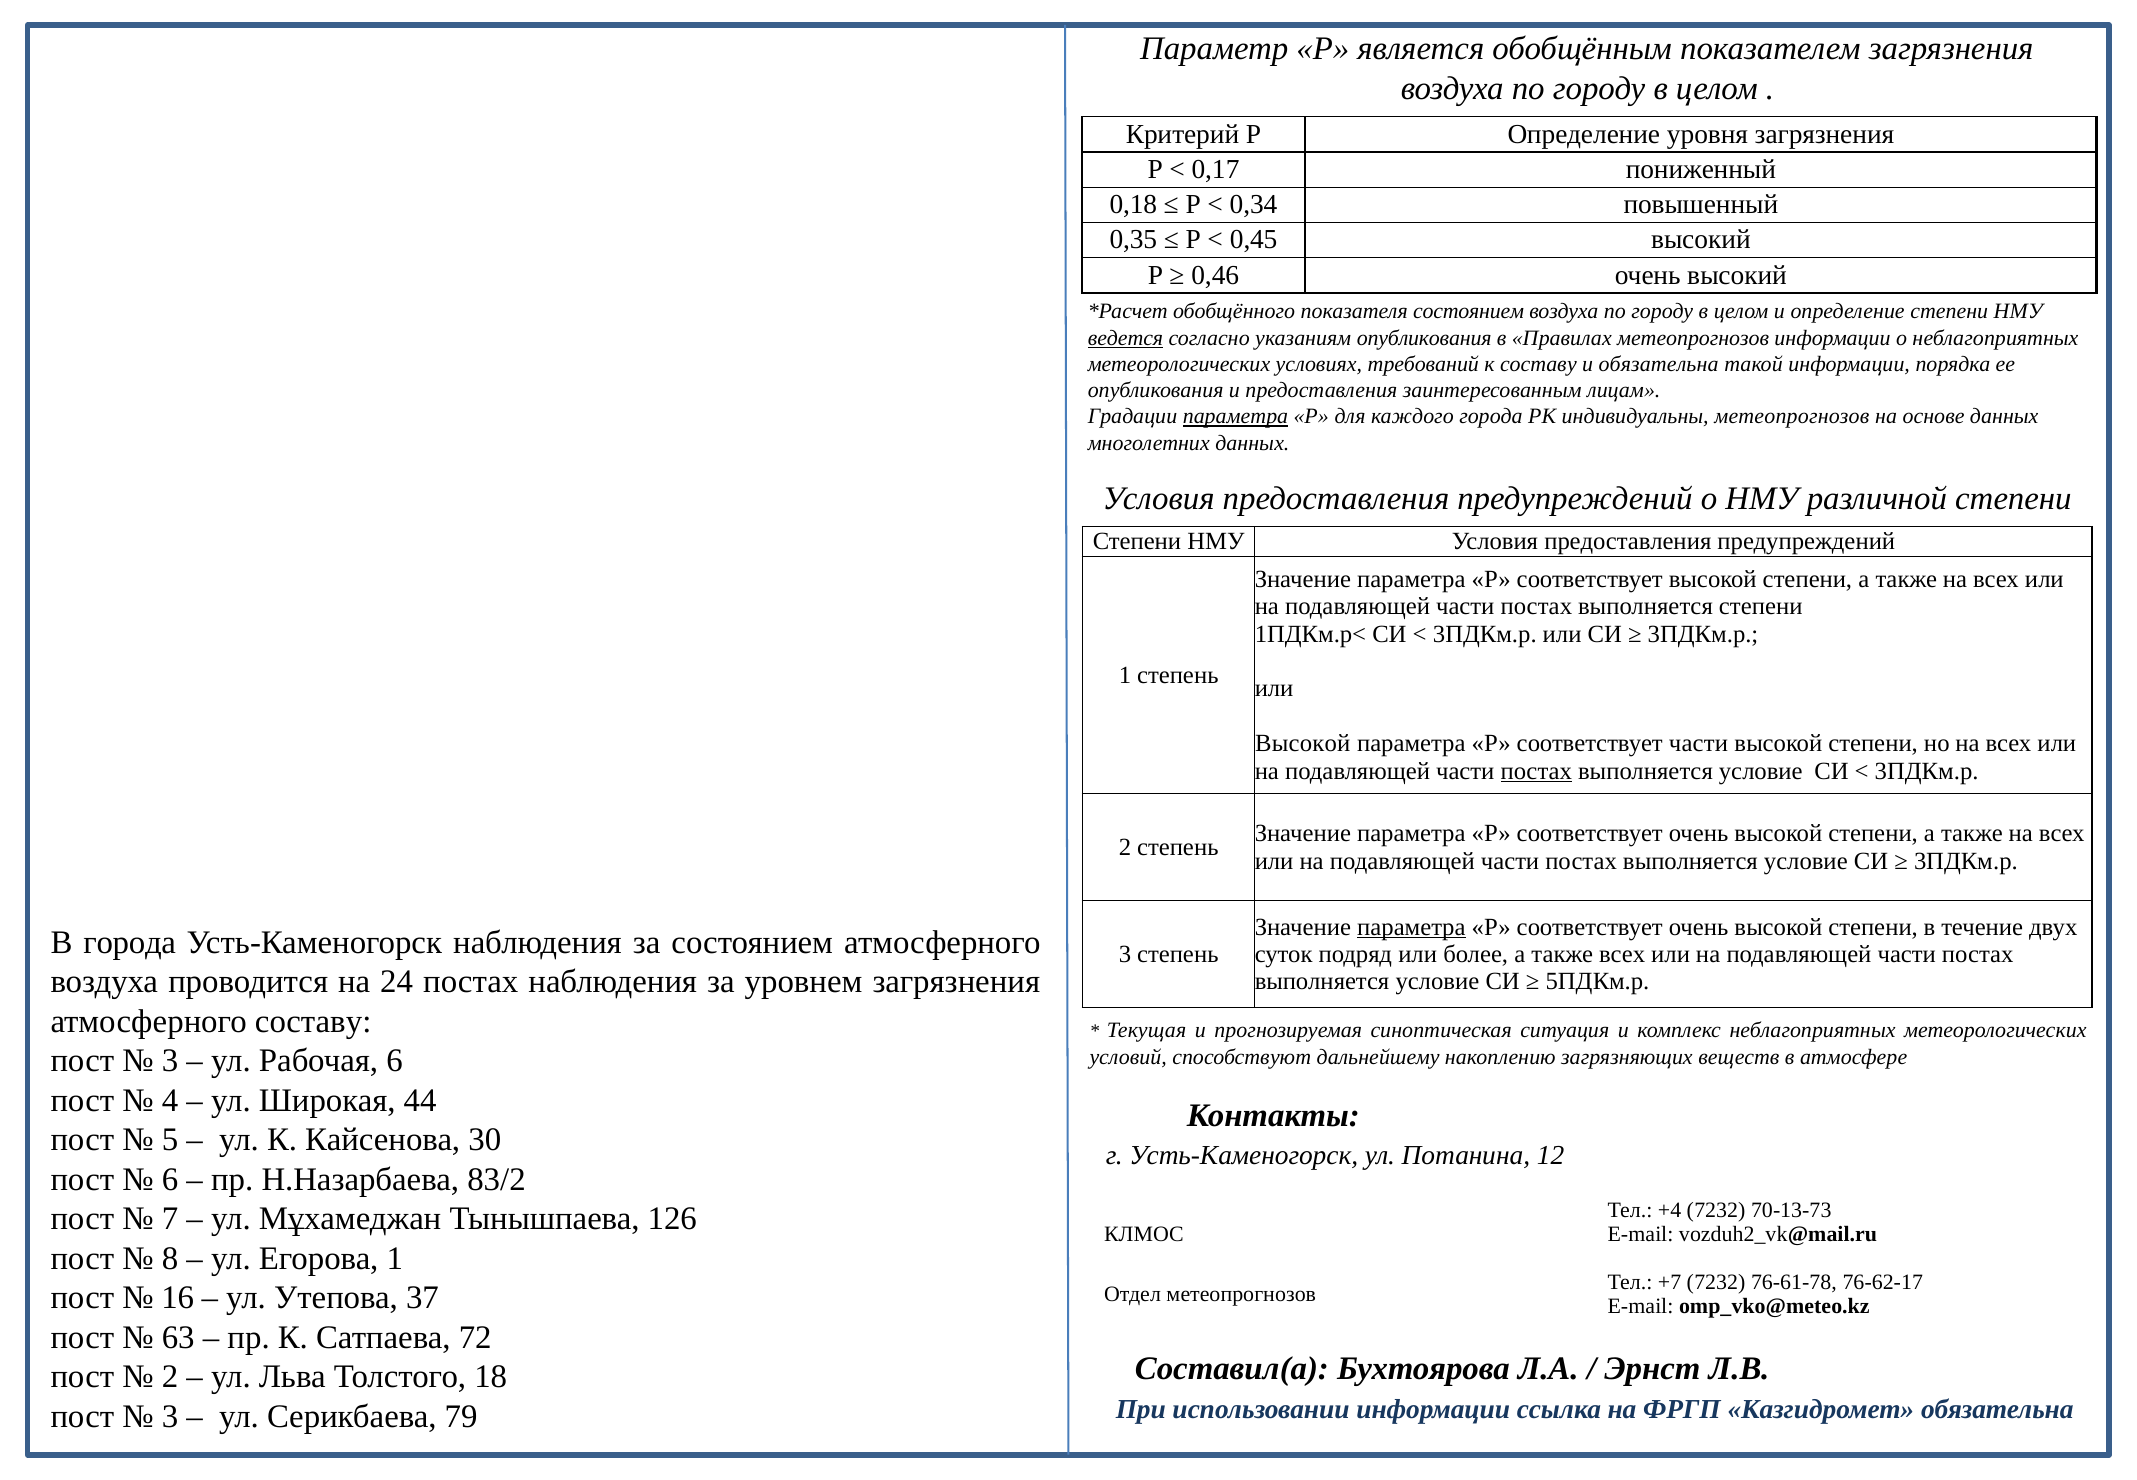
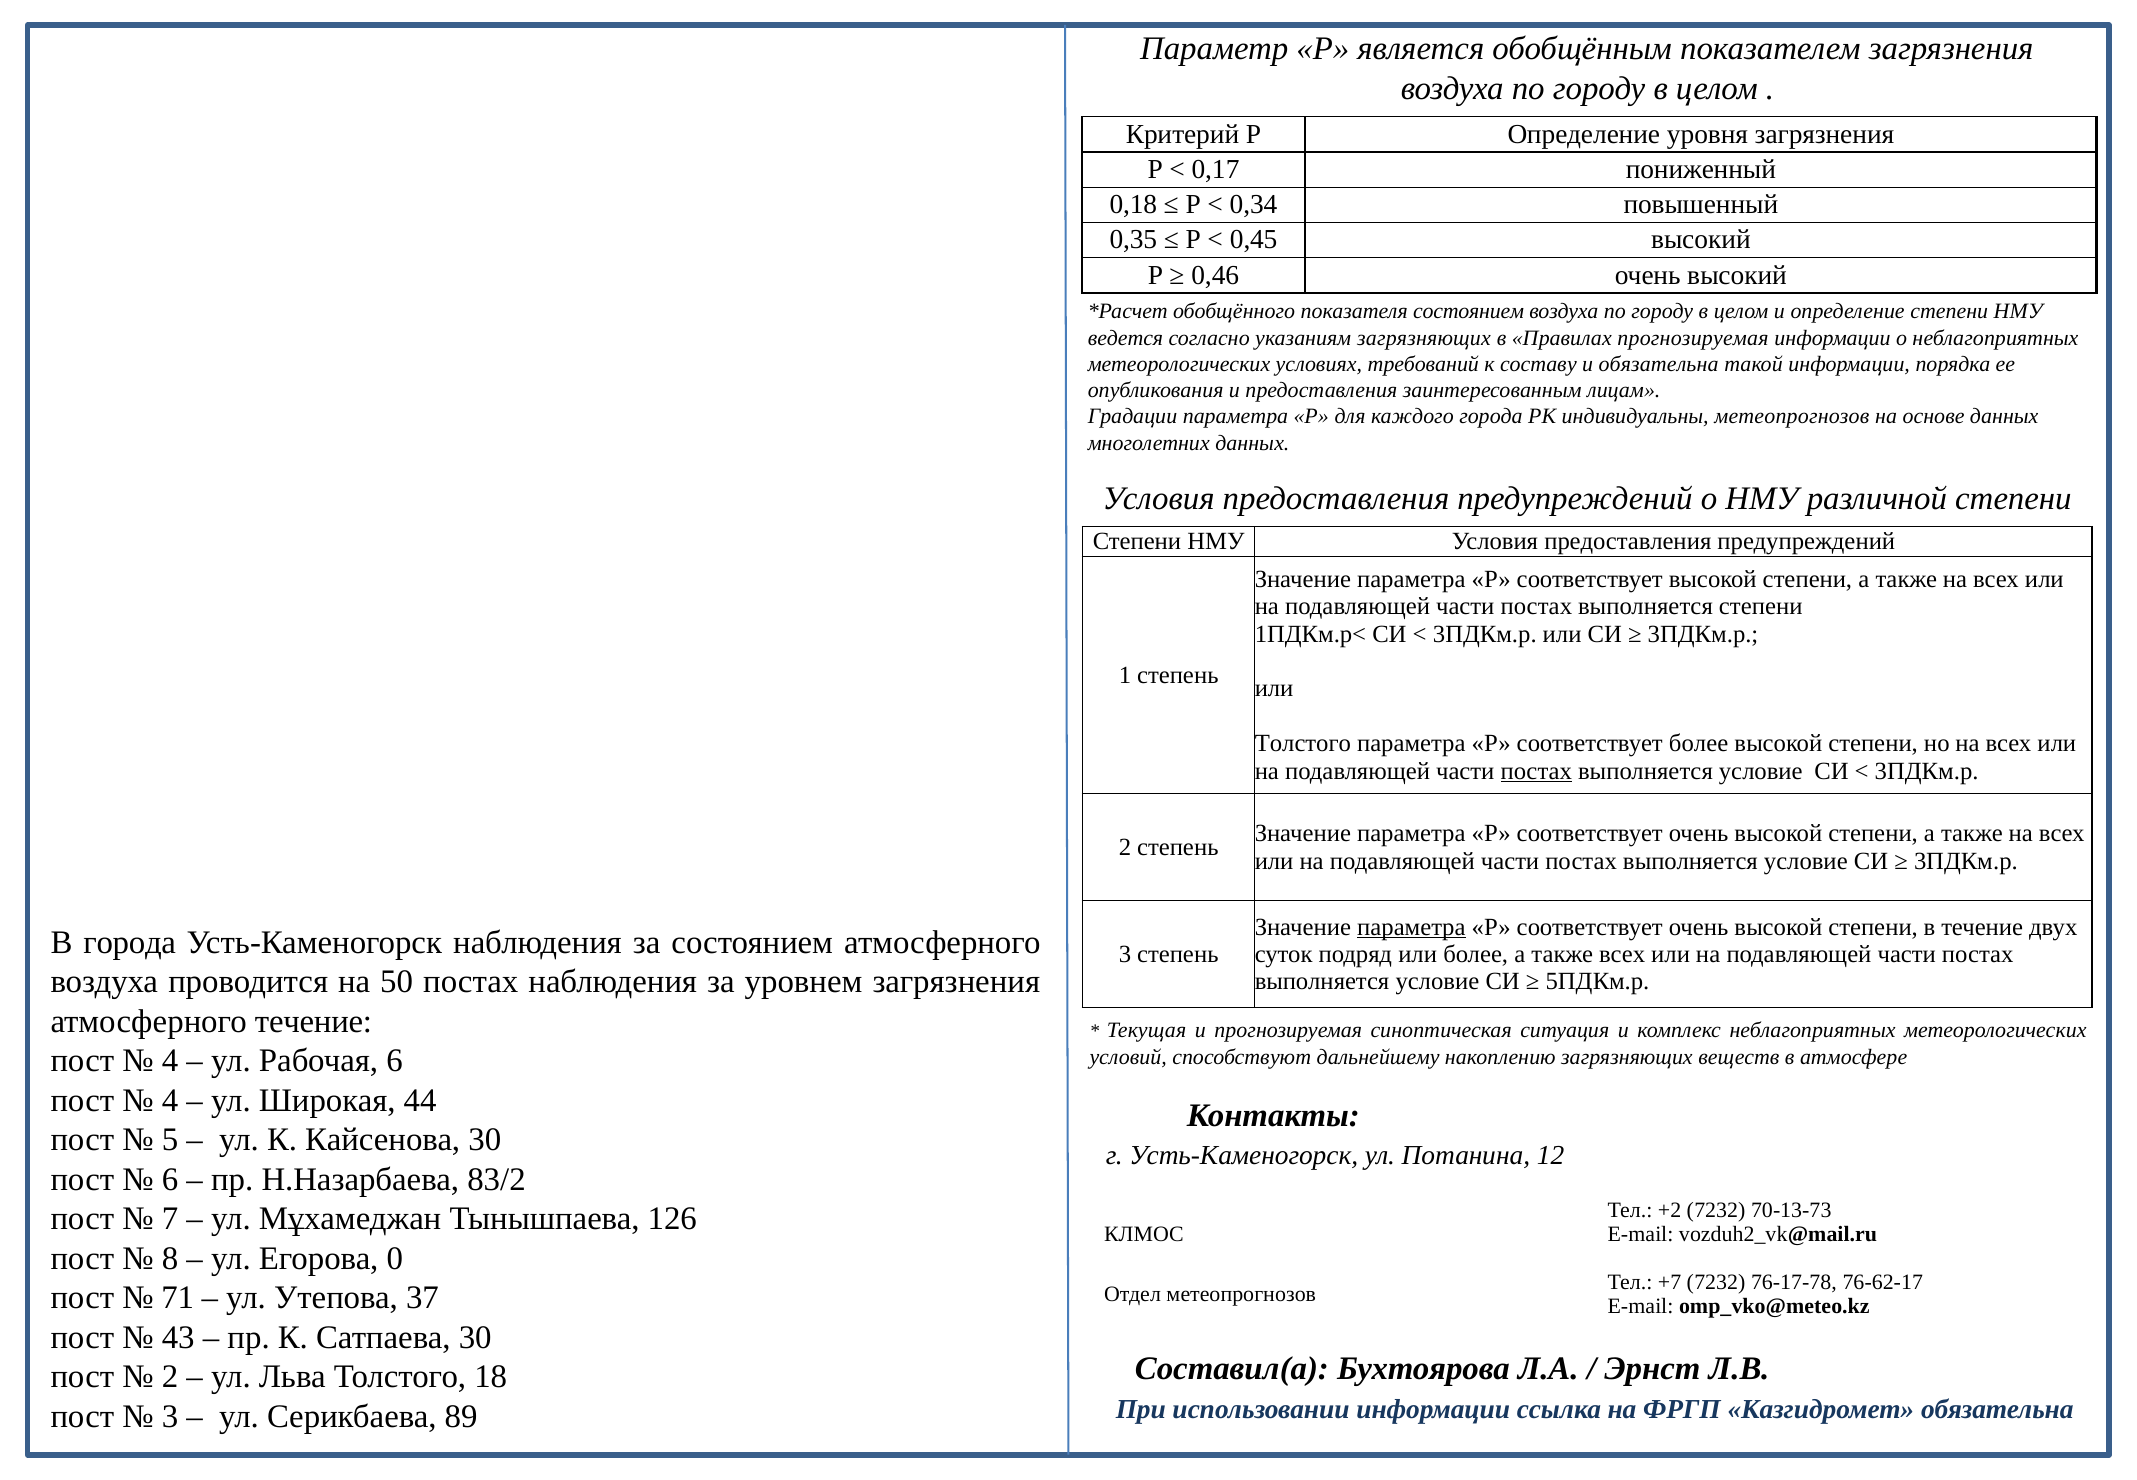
ведется underline: present -> none (1125, 338)
указаниям опубликования: опубликования -> загрязняющих (1424, 338)
Правилах метеопрогнозов: метеопрогнозов -> прогнозируемая (1693, 338)
параметра underline: present -> none (1235, 416)
Высокой: Высокой -> Толстого (1303, 743)
соответствует части: части -> более (1699, 743)
24: 24 -> 50 (397, 982)
атмосферного составу: составу -> течение (313, 1021)
3: 3 -> 4 (170, 1061)
+4: +4 -> +2 (1670, 1210)
Егорова 1: 1 -> 0 (395, 1258)
76-61-78: 76-61-78 -> 76-17-78 (1794, 1282)
16: 16 -> 71 (178, 1297)
63: 63 -> 43 (178, 1337)
Сатпаева 72: 72 -> 30 (475, 1337)
79: 79 -> 89 (461, 1416)
